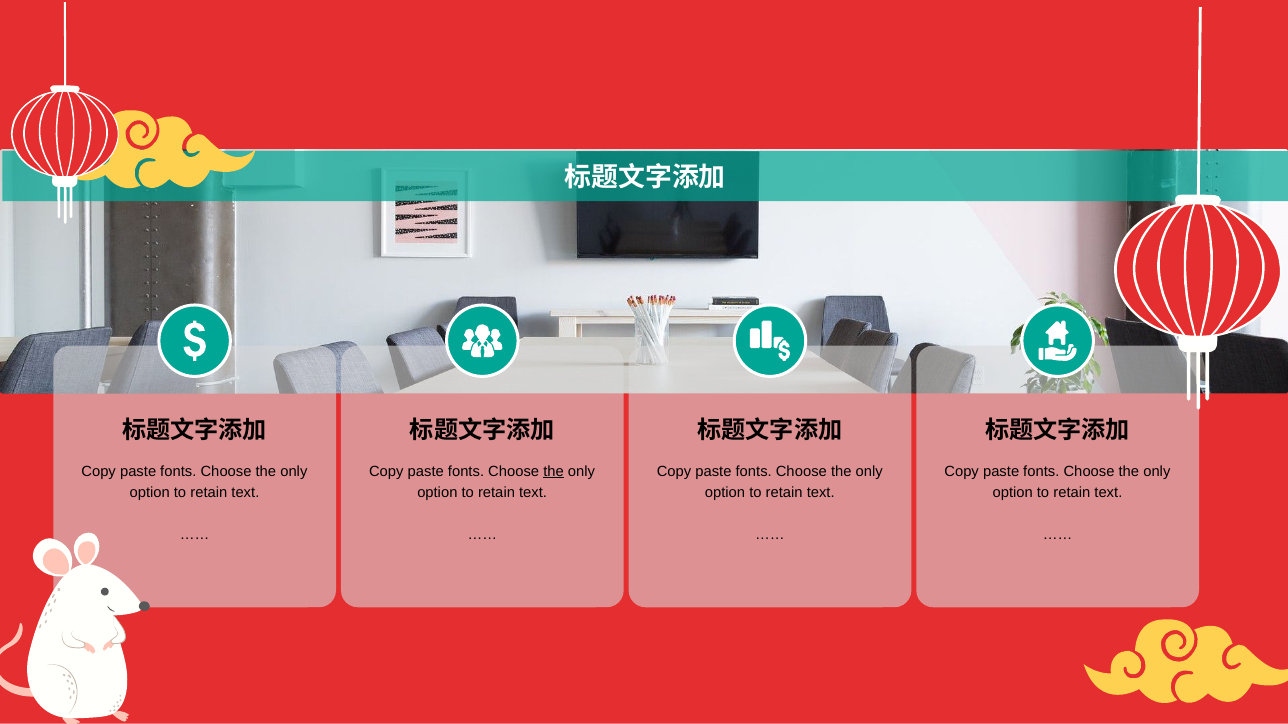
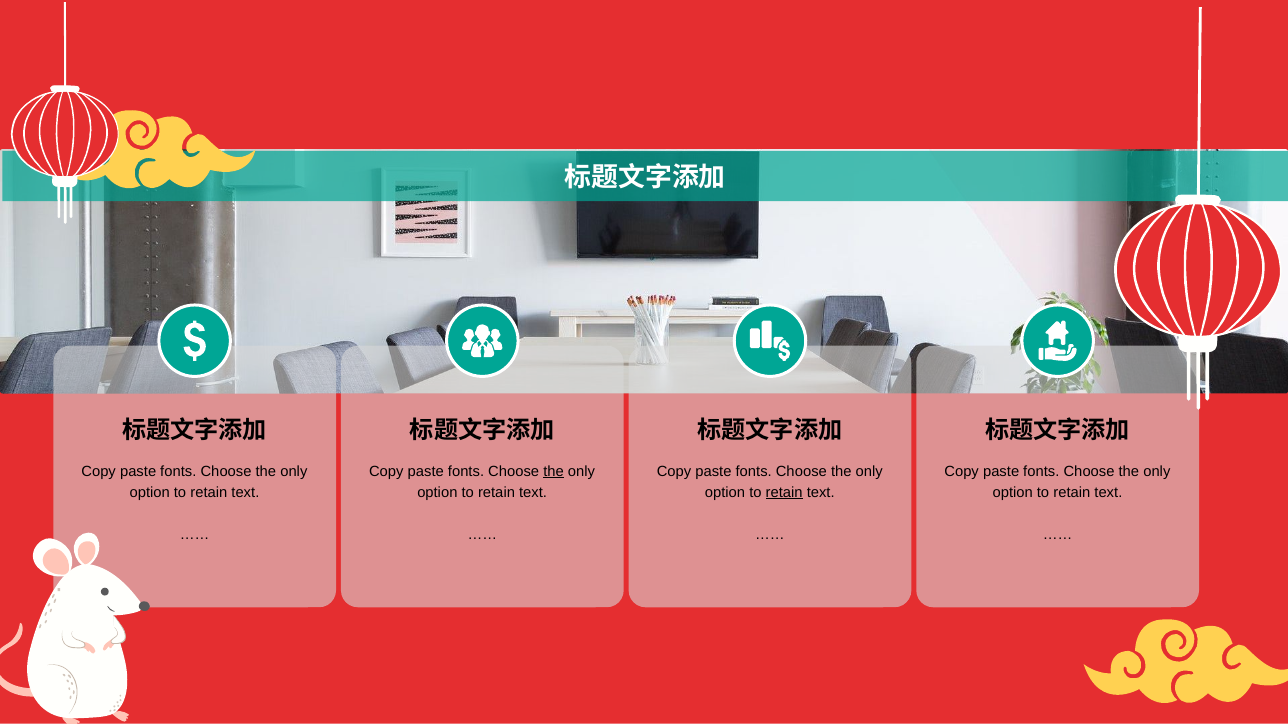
retain underline: none -> present (784, 493)
